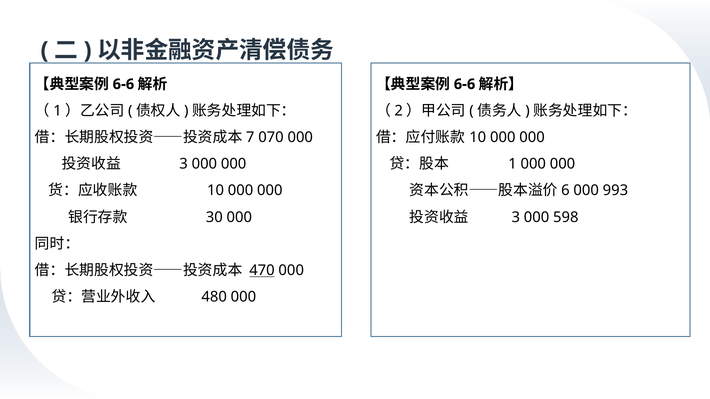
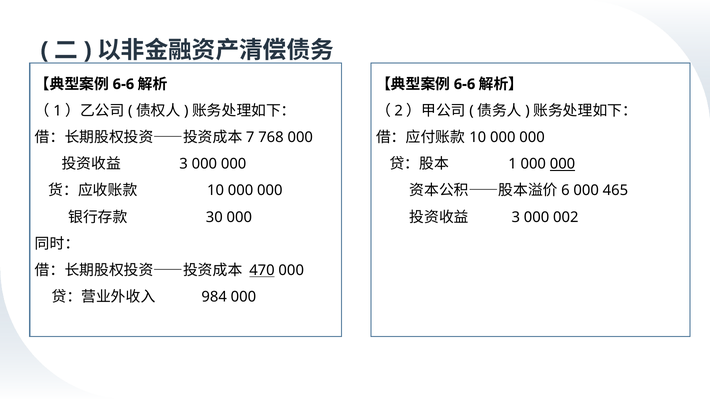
070: 070 -> 768 (271, 138)
000 underline: none -> present (563, 164)
993: 993 -> 465 (615, 191)
598: 598 -> 002 (566, 217)
480: 480 -> 984 (214, 297)
